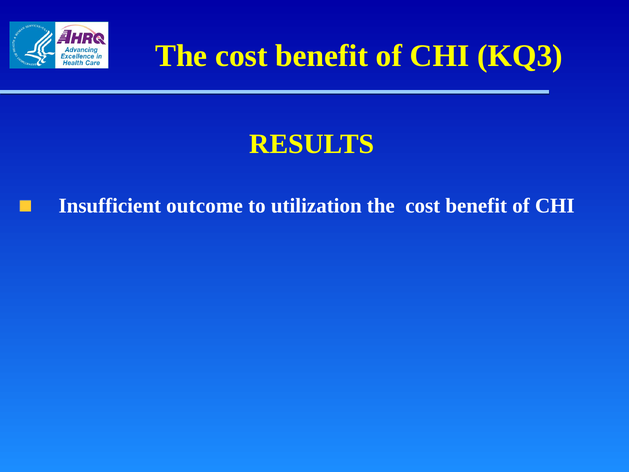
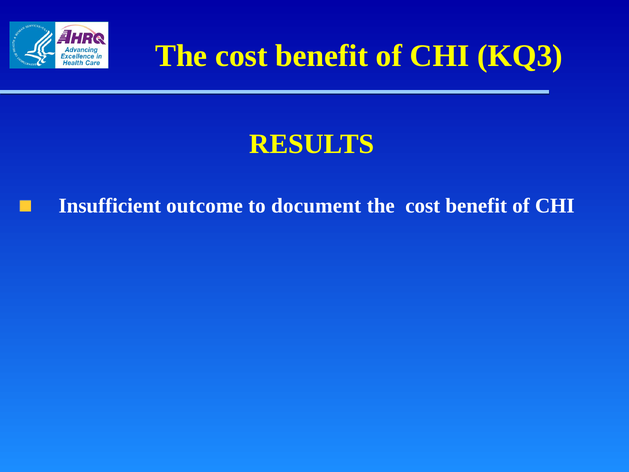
utilization: utilization -> document (316, 205)
